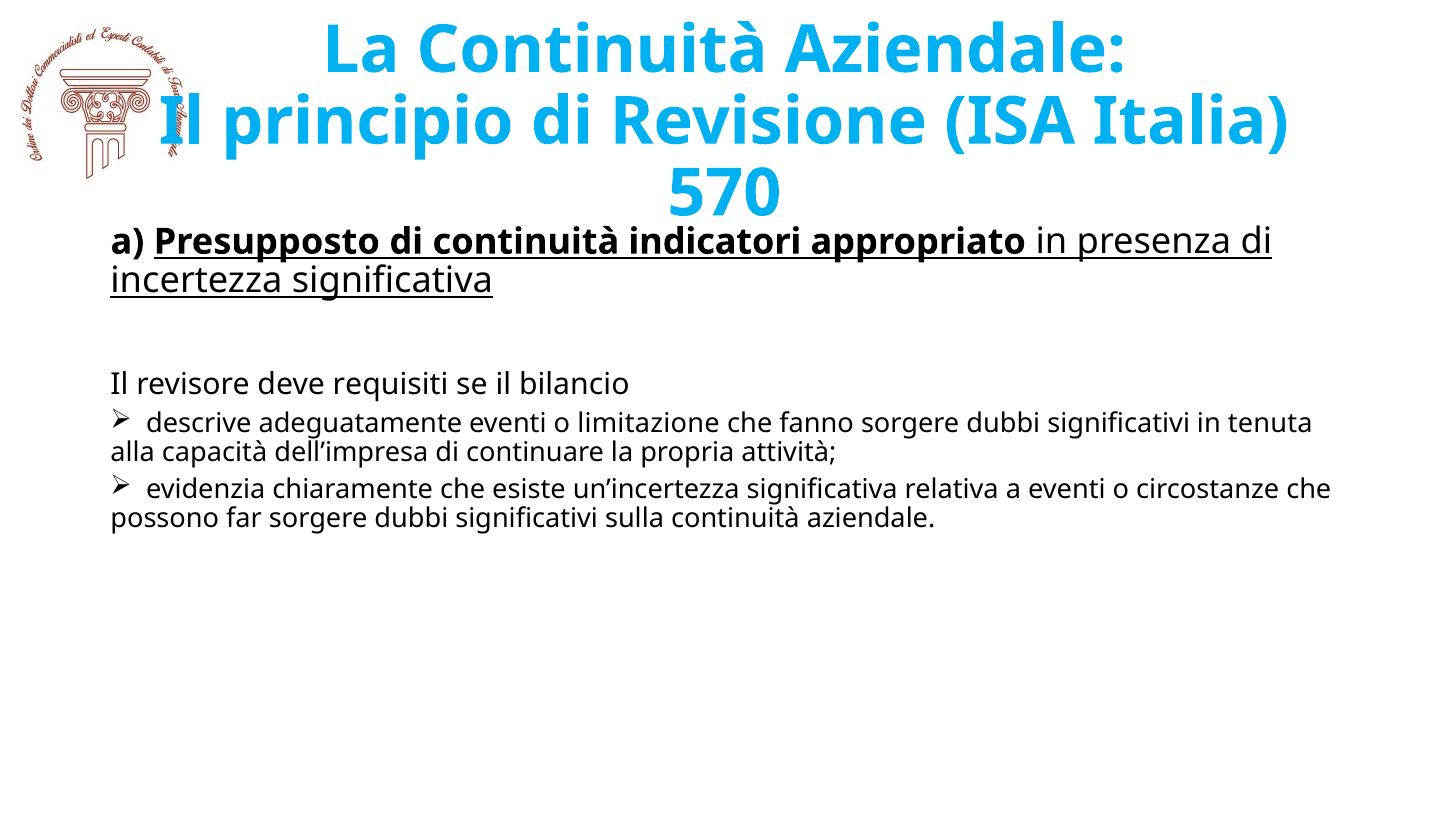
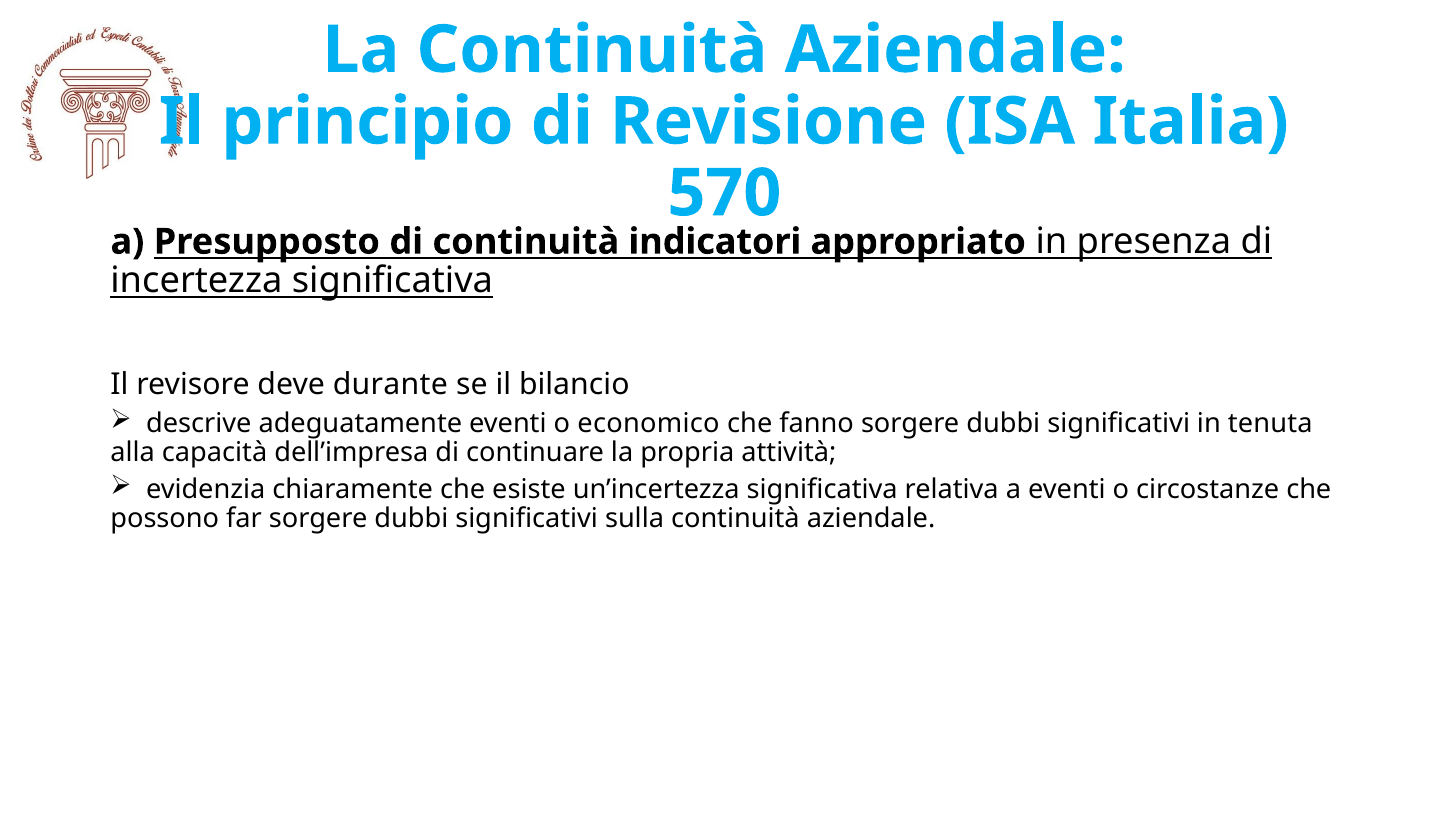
requisiti: requisiti -> durante (390, 385)
limitazione: limitazione -> economico (649, 423)
